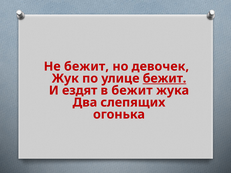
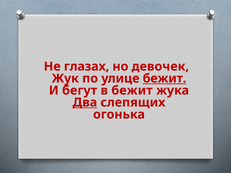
Не бежит: бежит -> глазах (87, 67)
ездят: ездят -> бегут (80, 91)
Два underline: none -> present (85, 103)
